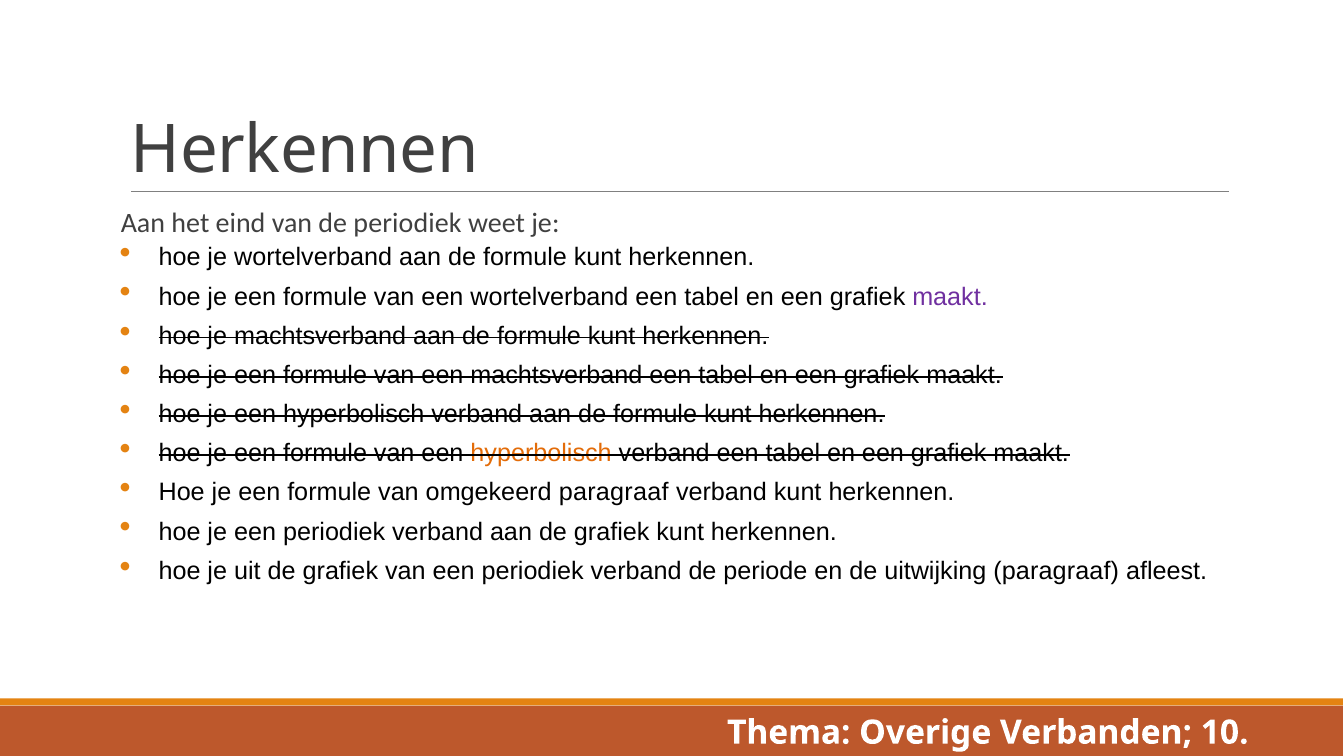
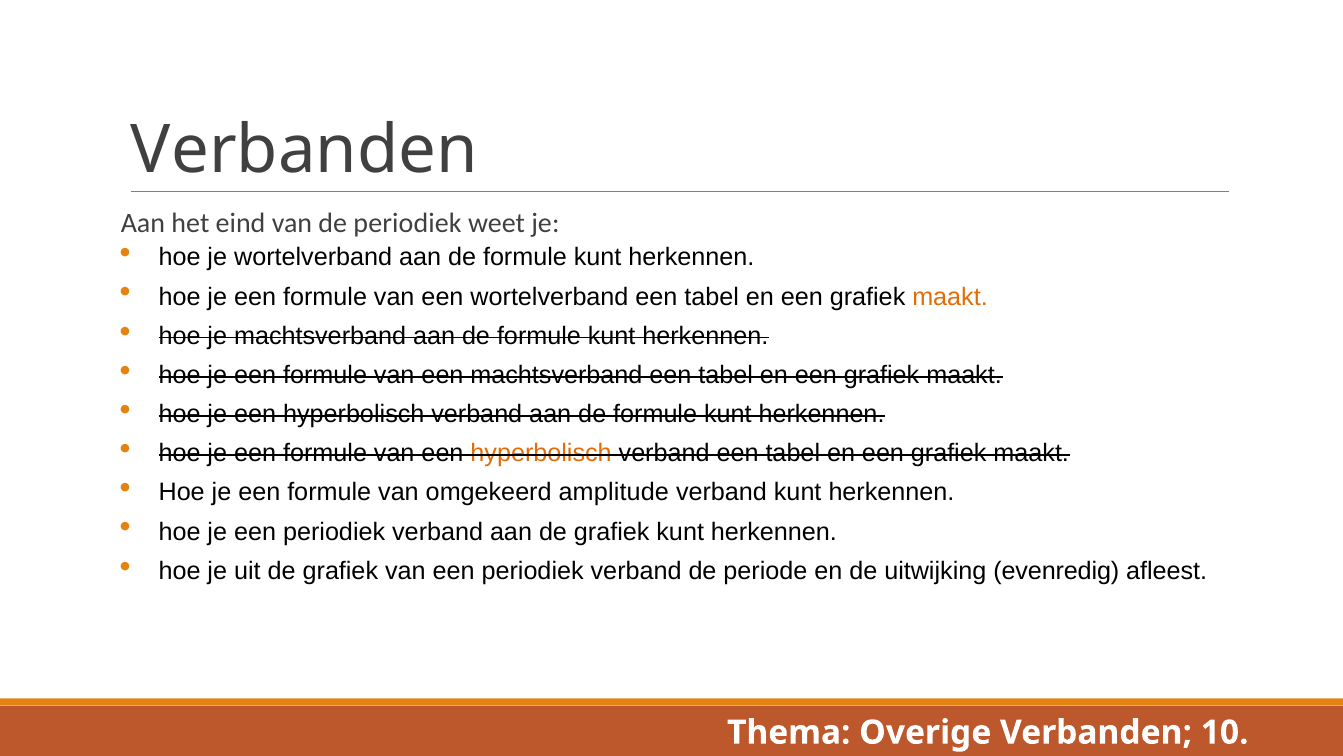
Herkennen: Herkennen -> Verbanden (305, 150)
maakt colour: purple -> orange (950, 297)
omgekeerd paragraaf: paragraaf -> amplitude (614, 492)
uitwijking paragraaf: paragraaf -> evenredig (1056, 571)
